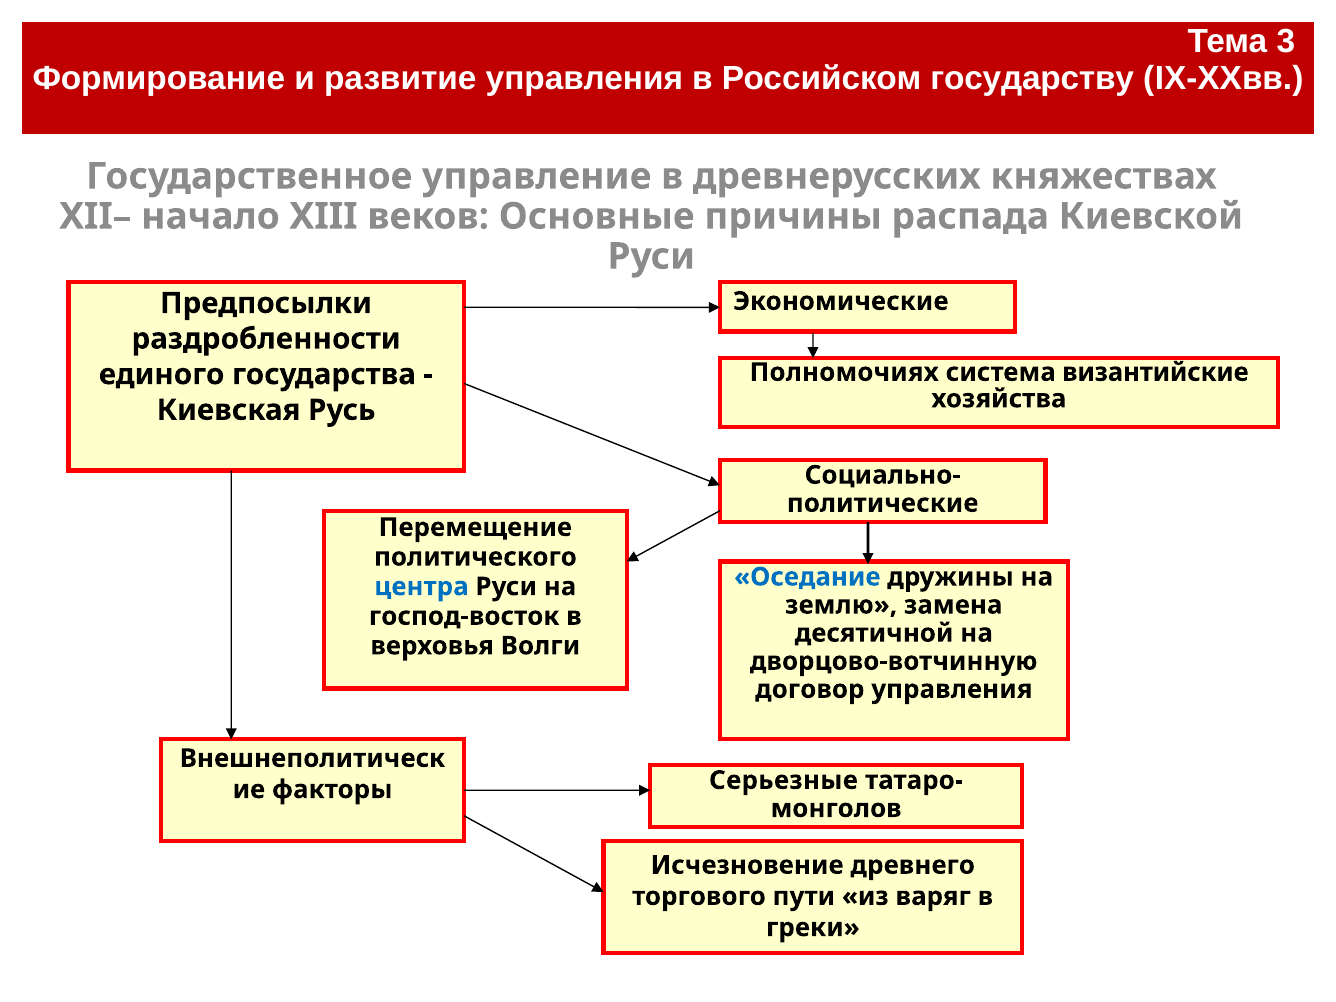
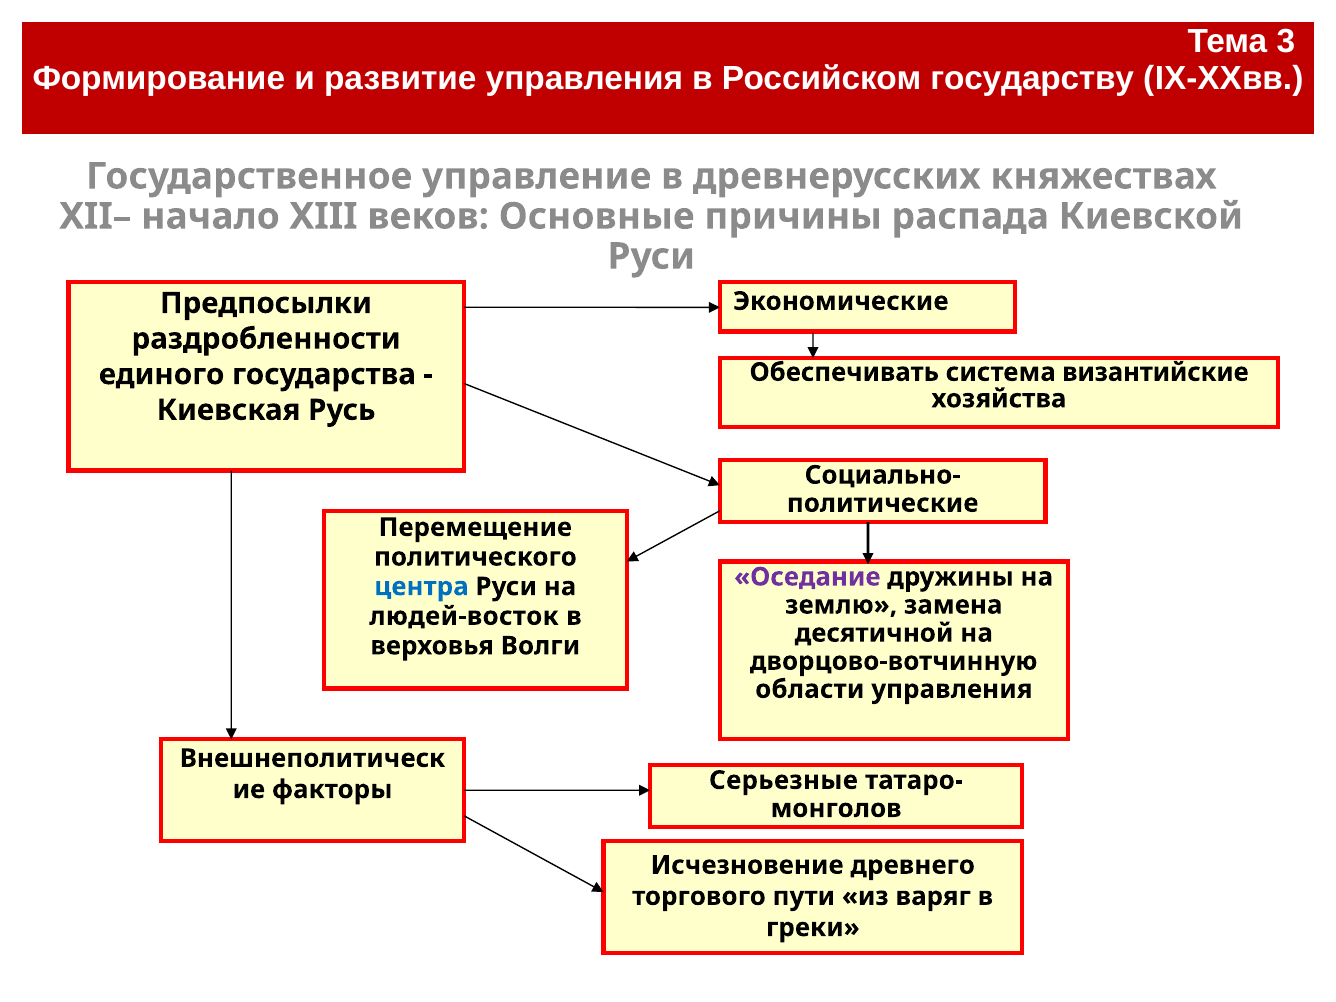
Полномочиях: Полномочиях -> Обеспечивать (844, 372)
Оседание colour: blue -> purple (807, 577)
господ-восток: господ-восток -> людей-восток (464, 616)
договор: договор -> области (810, 689)
